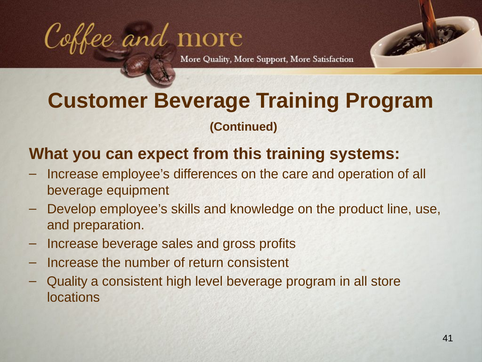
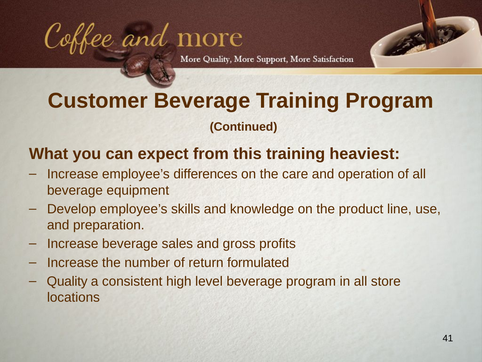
systems: systems -> heaviest (365, 154)
return consistent: consistent -> formulated (258, 262)
